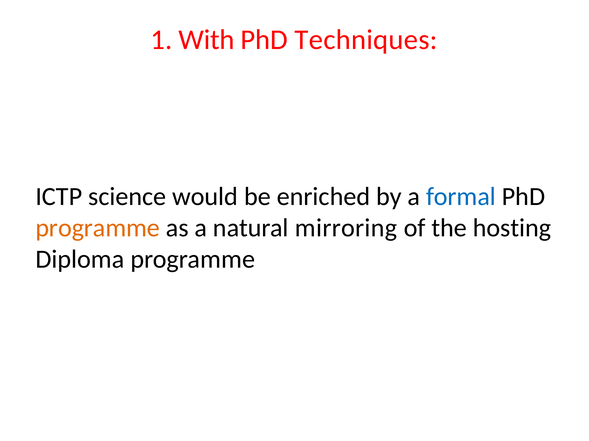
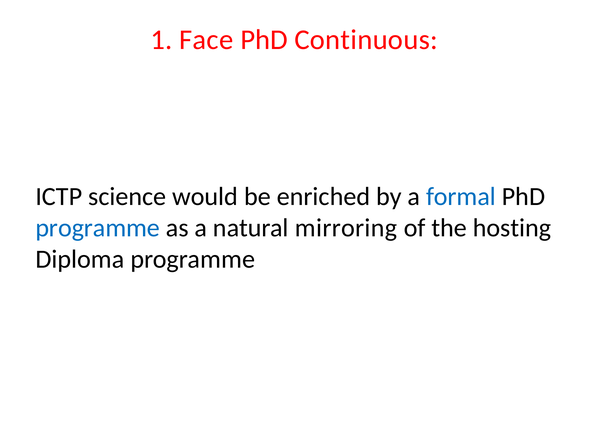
With: With -> Face (206, 40)
Techniques: Techniques -> Continuous (366, 40)
programme colour: orange -> blue (98, 228)
